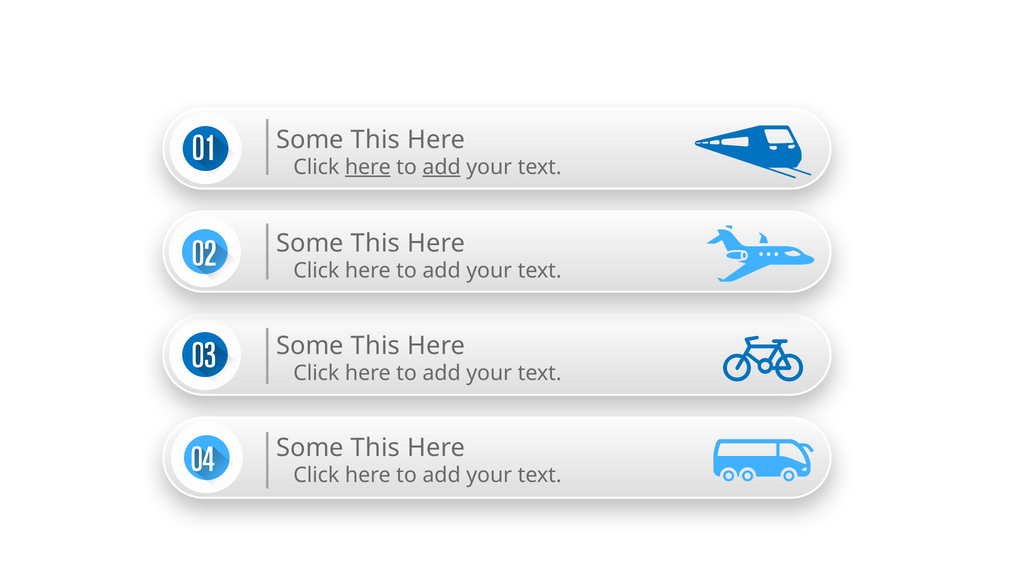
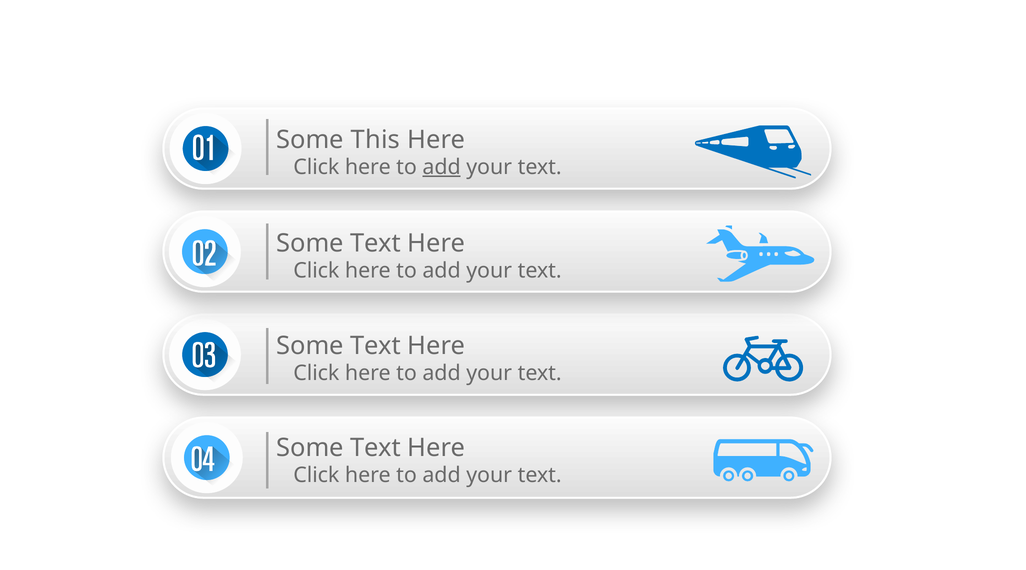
here underline: present -> none (368, 167)
This: This -> Text (376, 243)
This: This -> Text (376, 346)
This: This -> Text (376, 448)
